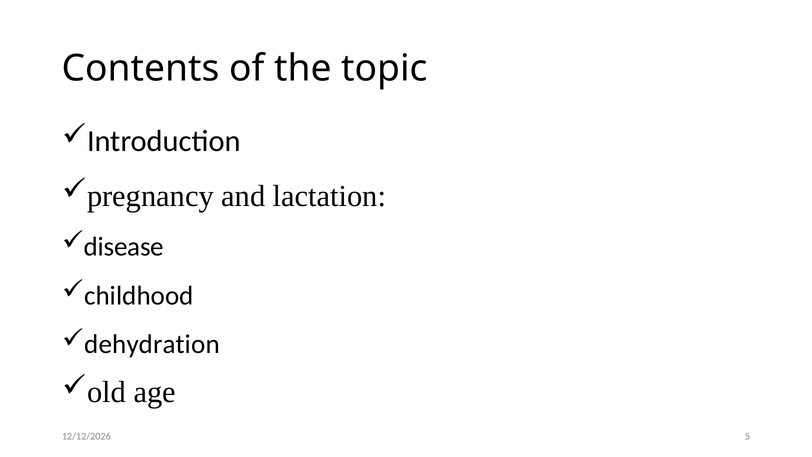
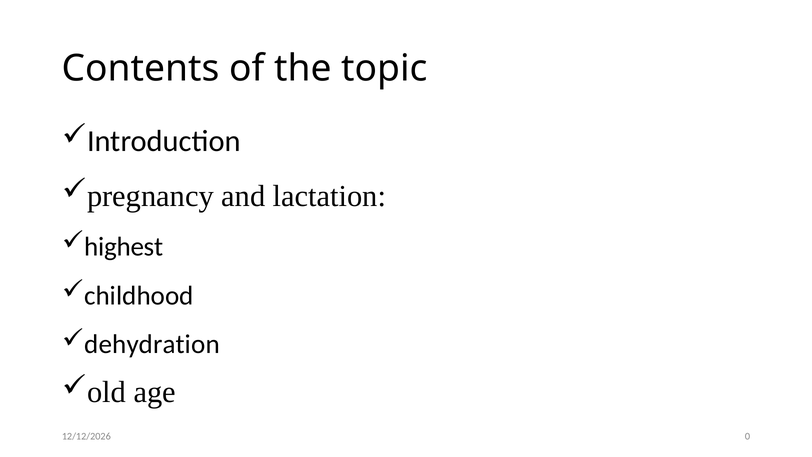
disease: disease -> highest (124, 247)
5: 5 -> 0 (748, 436)
